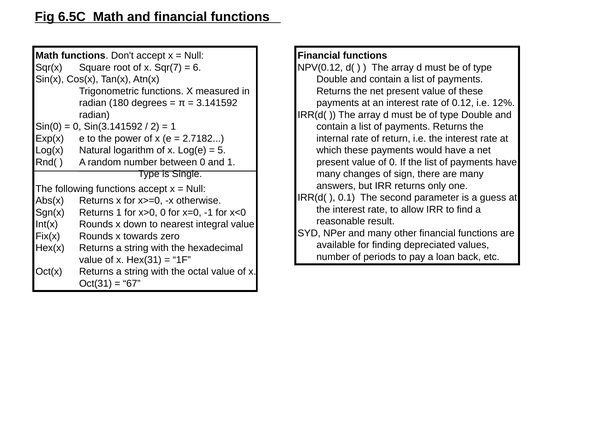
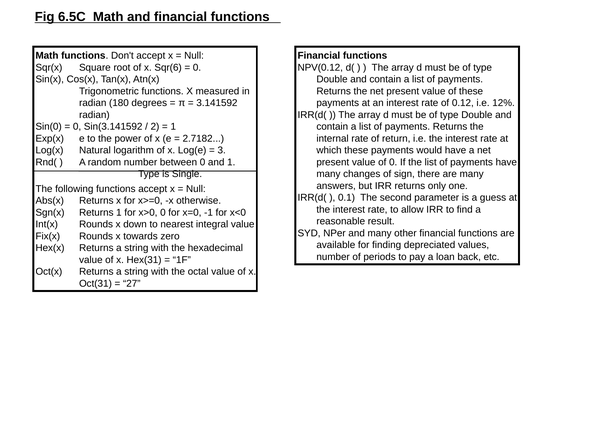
Sqr(7: Sqr(7 -> Sqr(6 (168, 67)
6: 6 -> 0 (197, 67)
5: 5 -> 3 (222, 150)
67: 67 -> 27 (132, 283)
